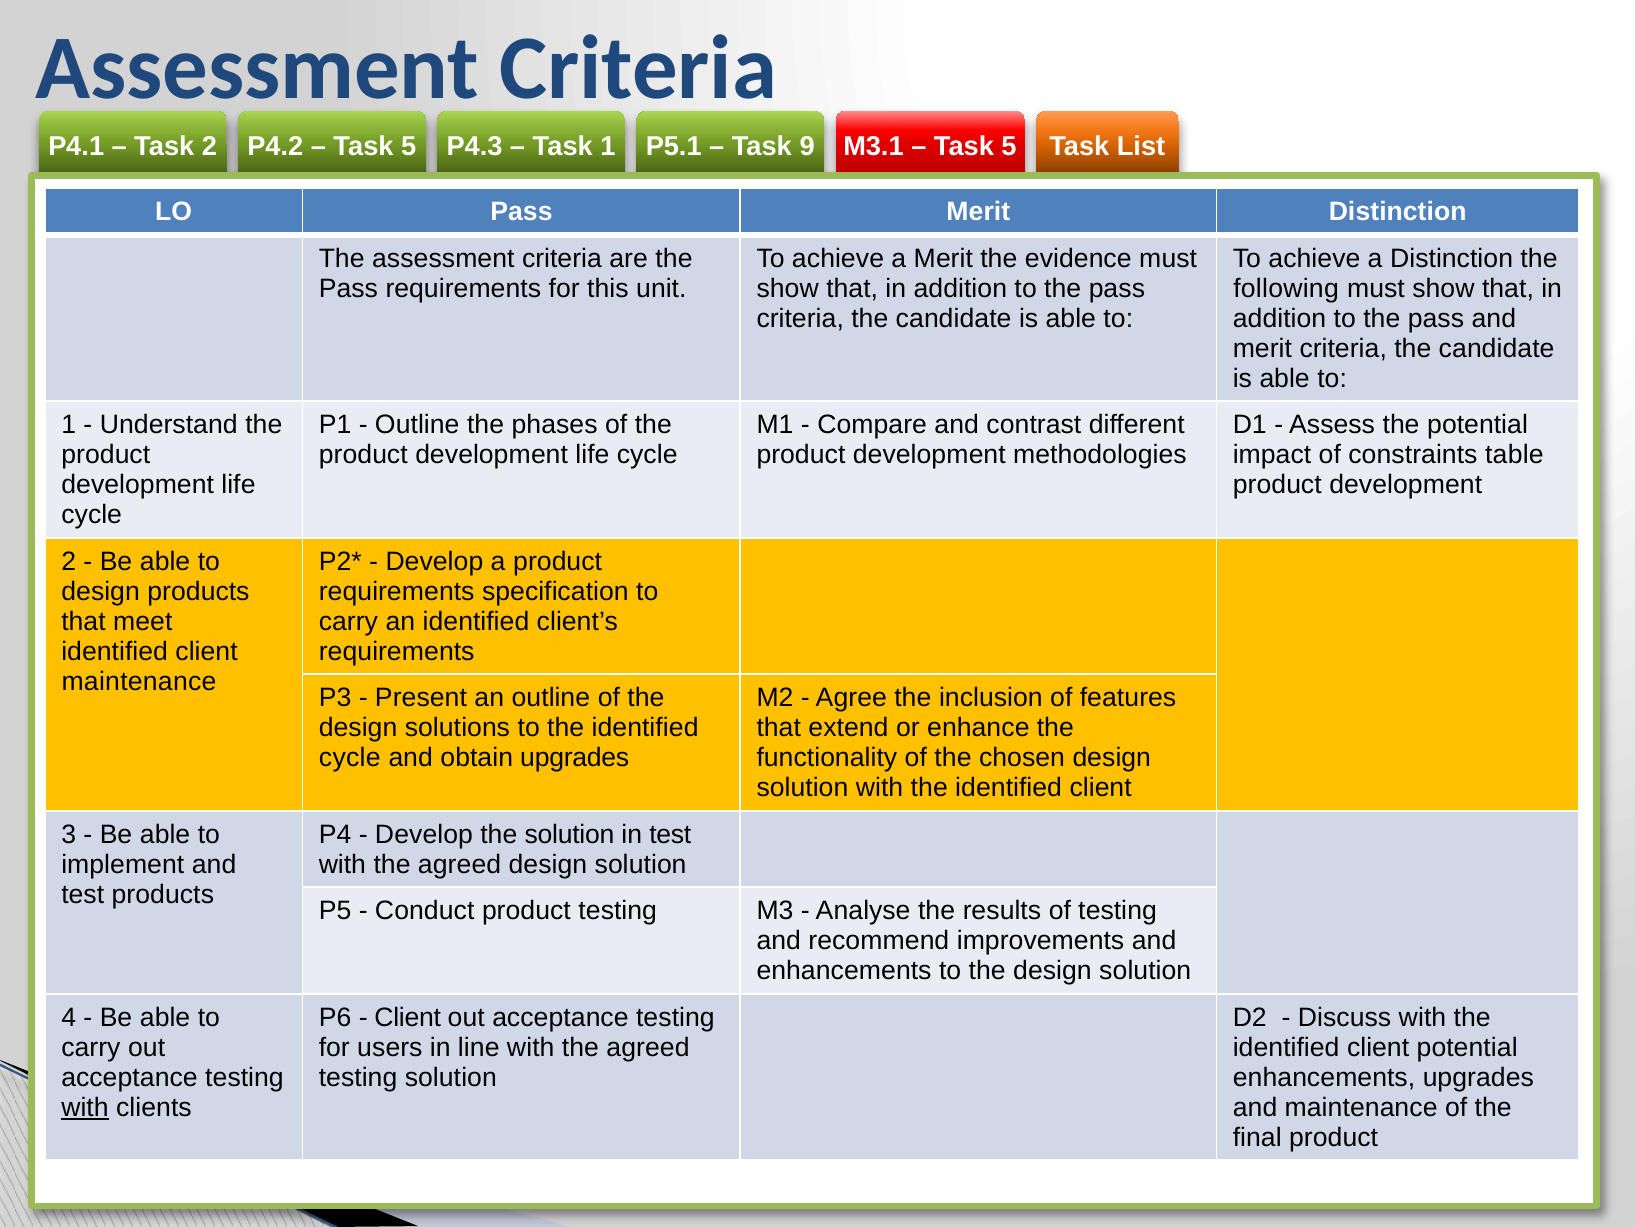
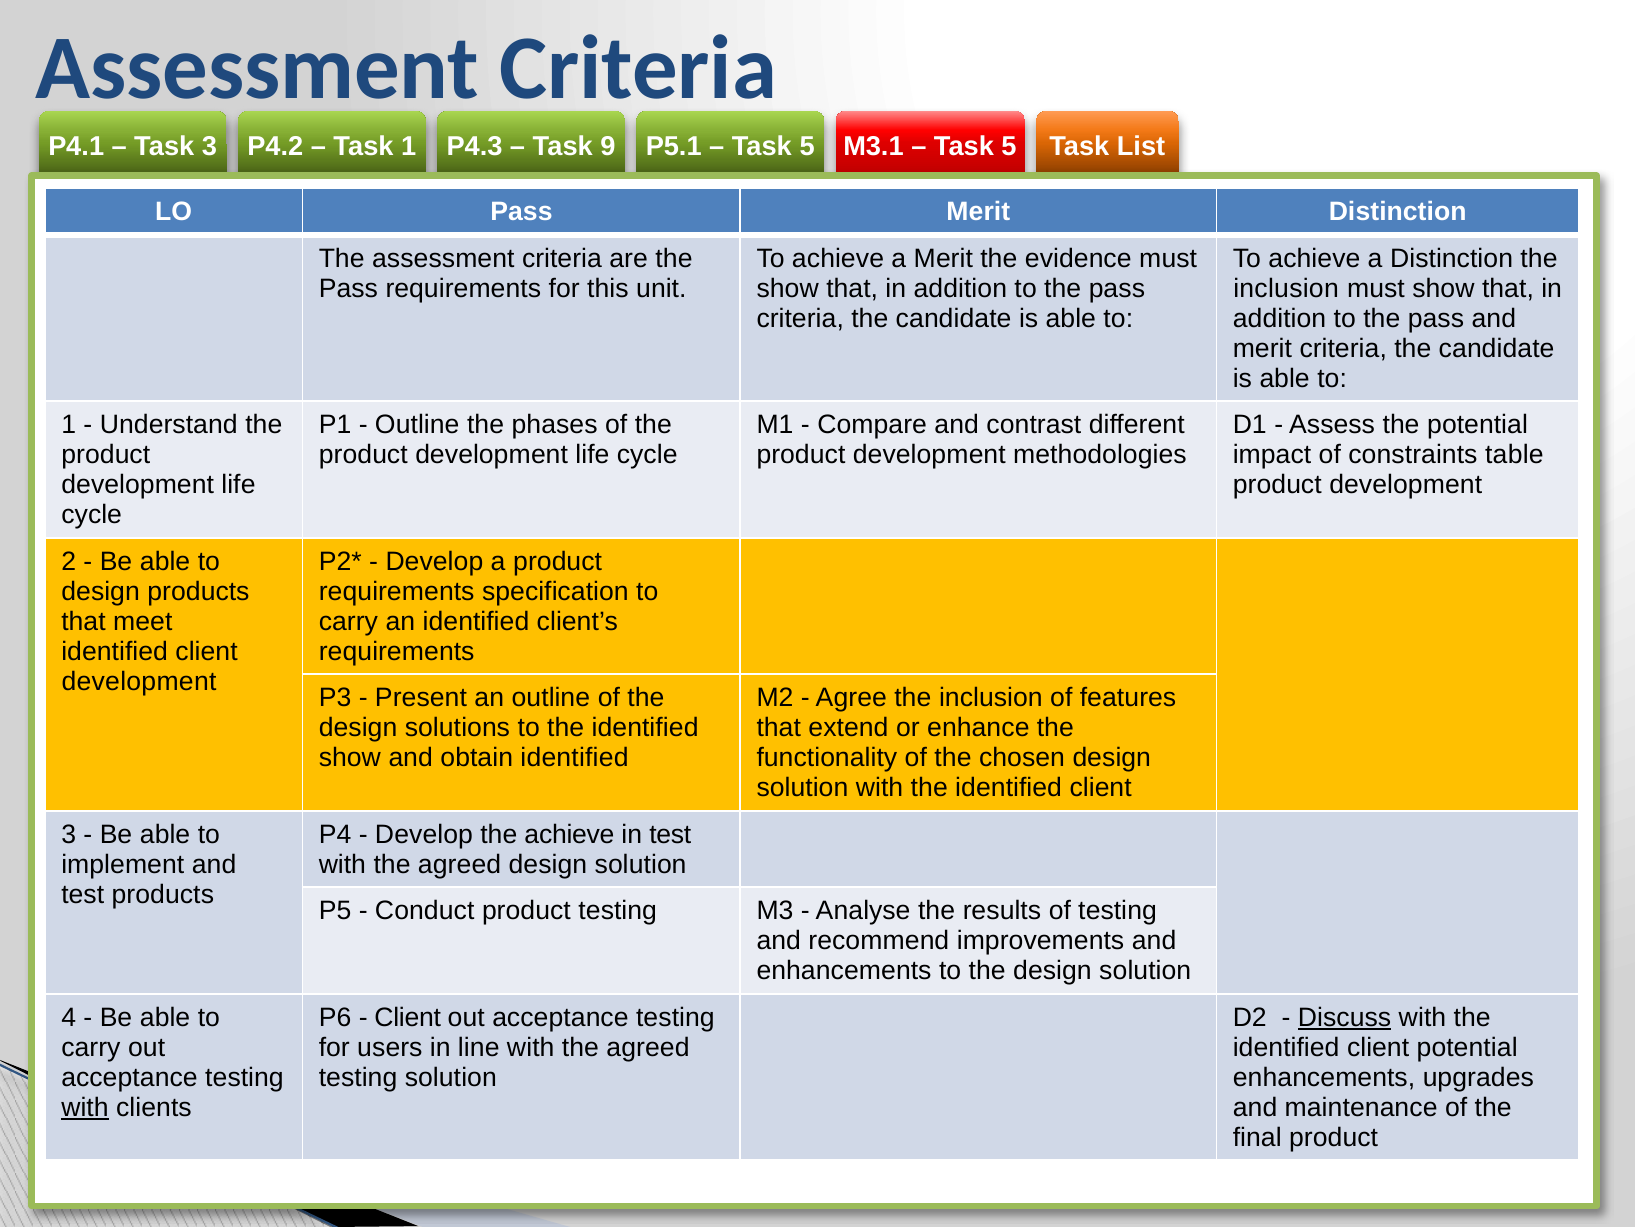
2: 2 -> 3 (210, 146)
5: 5 -> 1 (409, 146)
1: 1 -> 9 (608, 146)
9: 9 -> 5 (807, 146)
following: following -> inclusion (1286, 288)
maintenance: maintenance -> development (139, 681)
cycle: cycle -> show (350, 757)
obtain upgrades: upgrades -> identified (574, 757)
the solution: solution -> achieve (570, 834)
Discuss underline: none -> present (1345, 1017)
